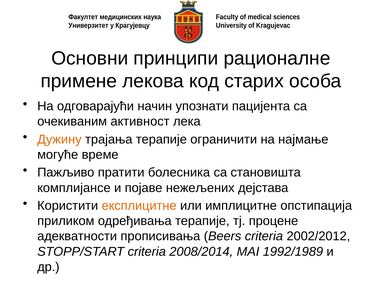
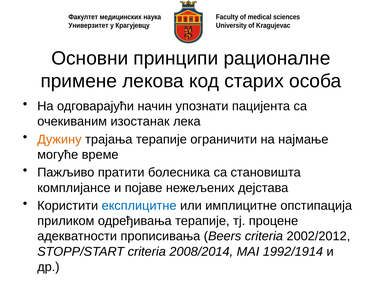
активност: активност -> изостанак (140, 121)
експлицитне colour: orange -> blue (139, 205)
1992/1989: 1992/1989 -> 1992/1914 (293, 251)
